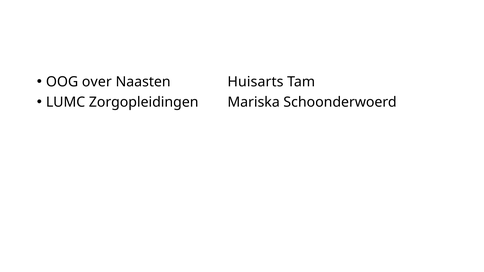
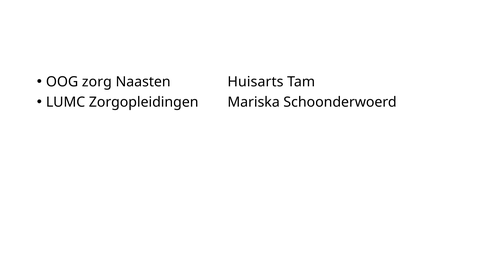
over: over -> zorg (97, 82)
